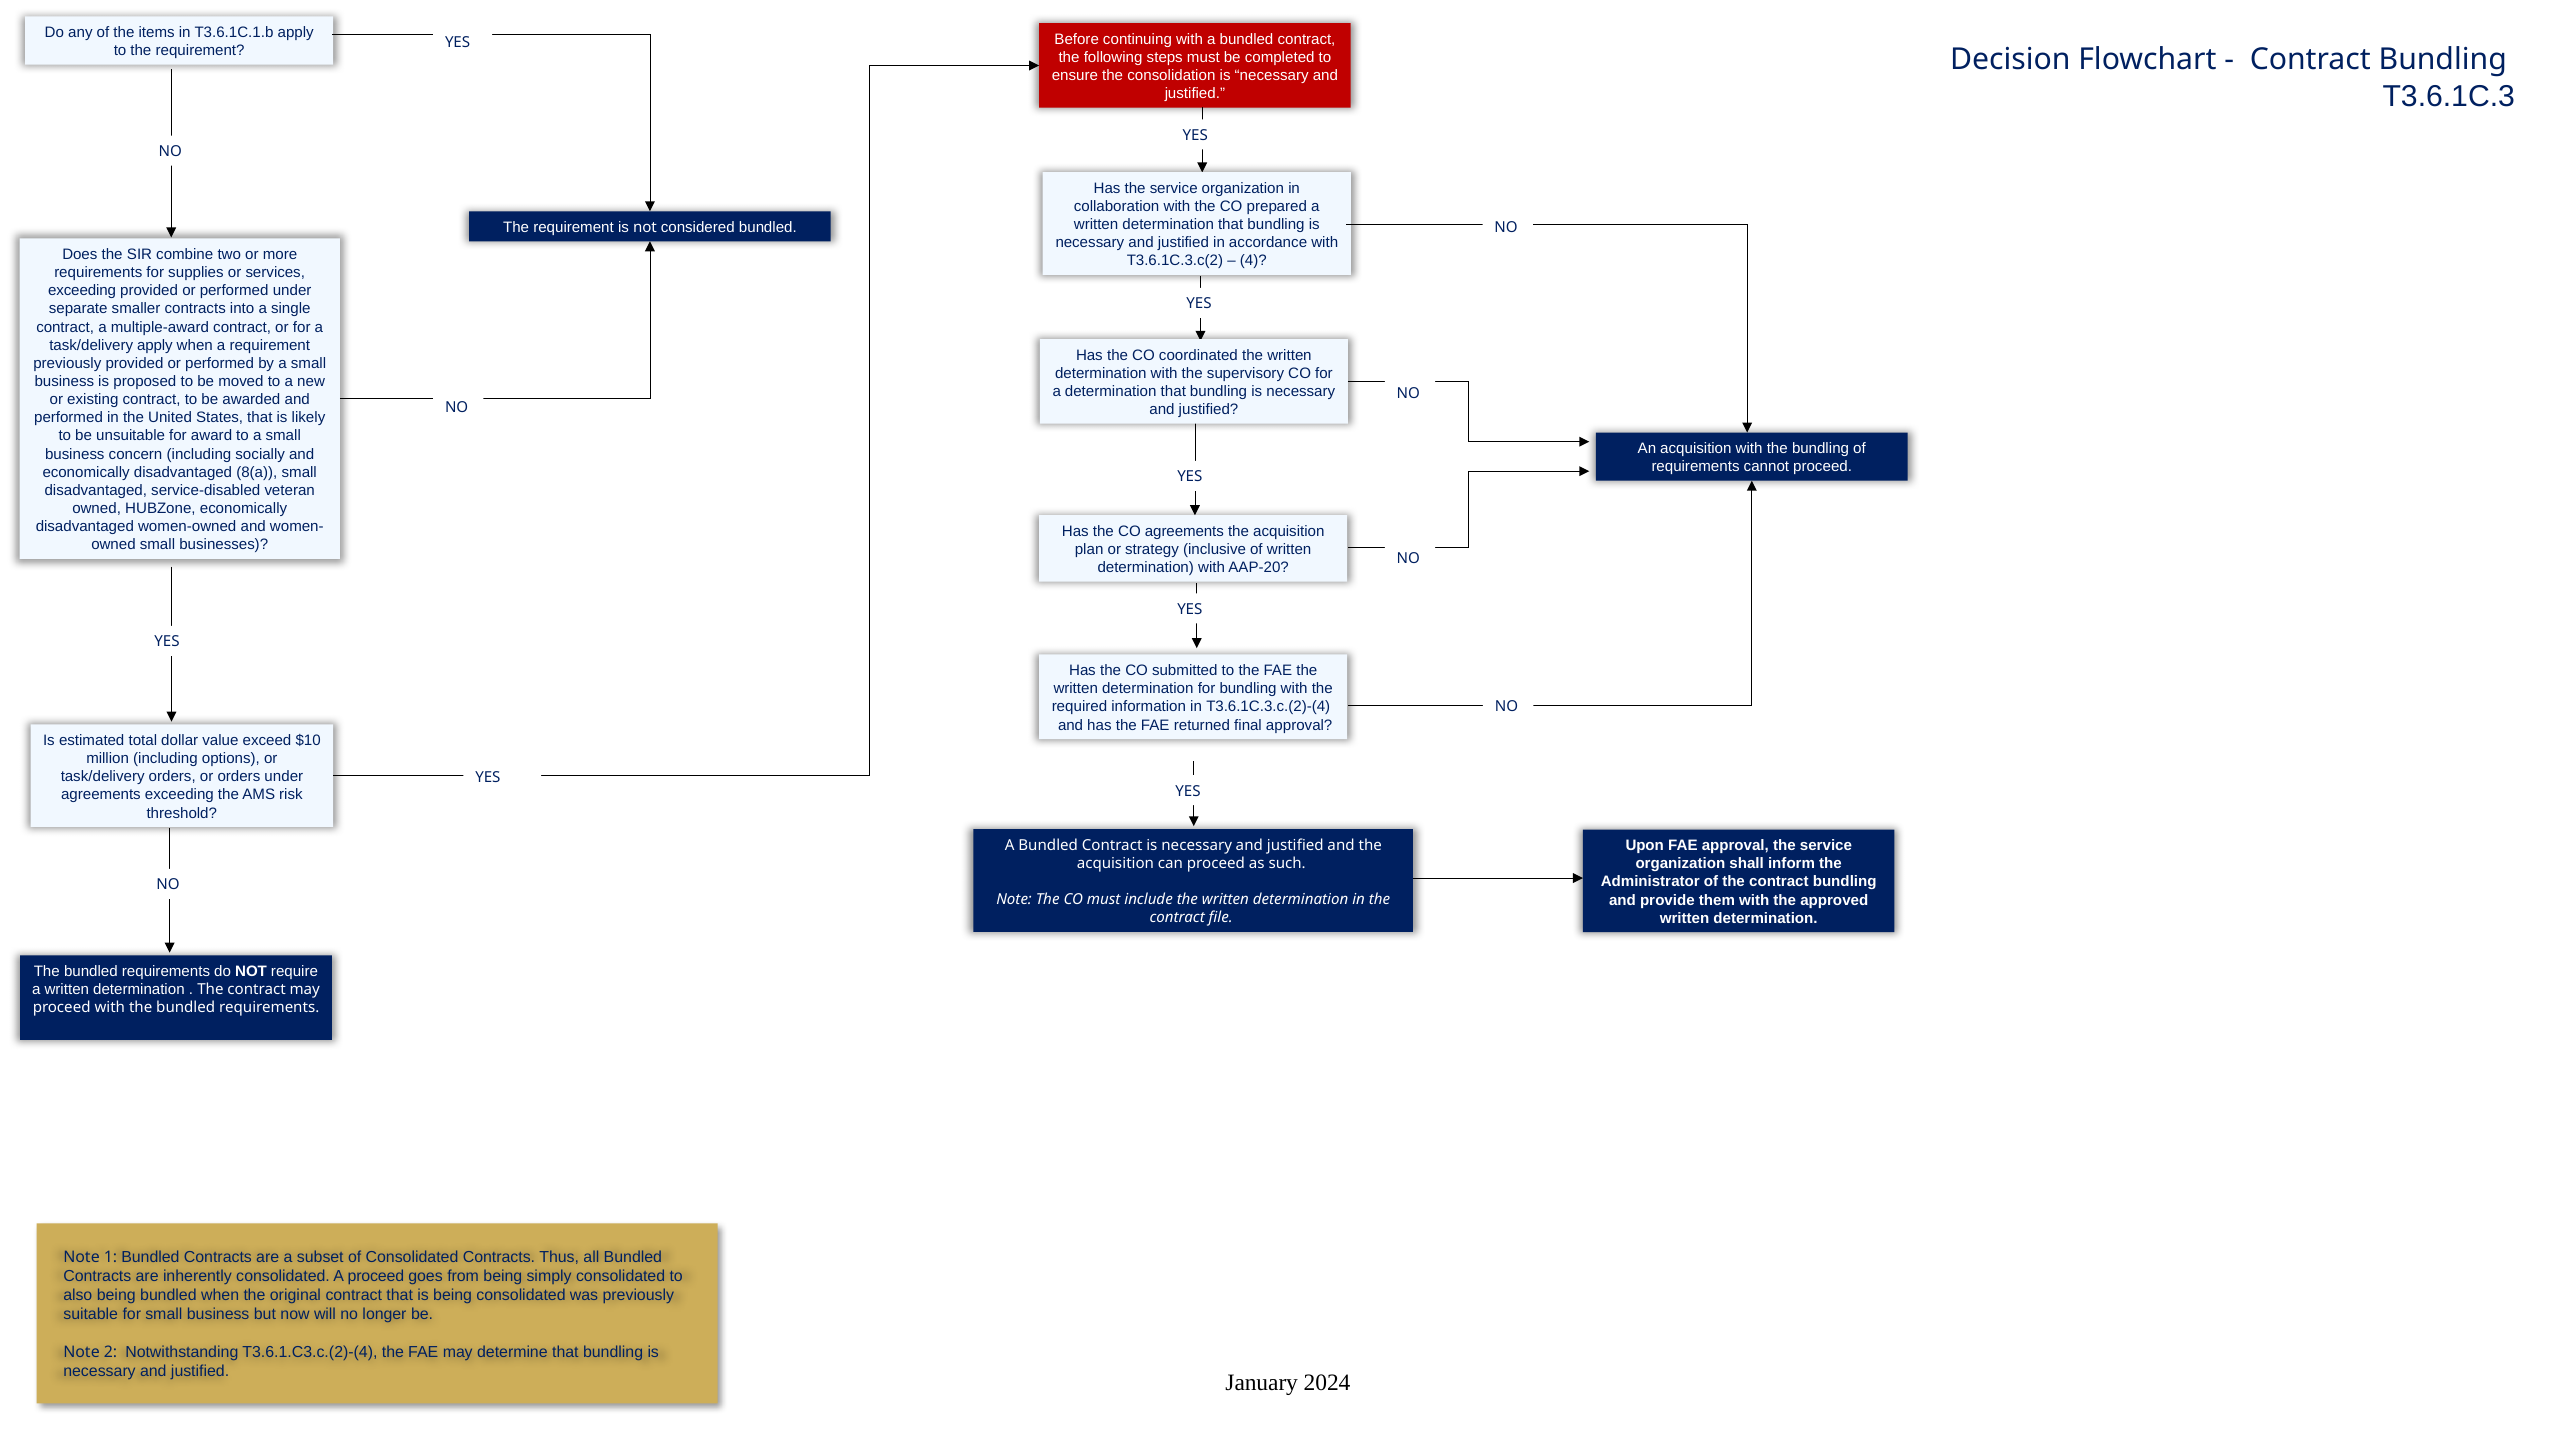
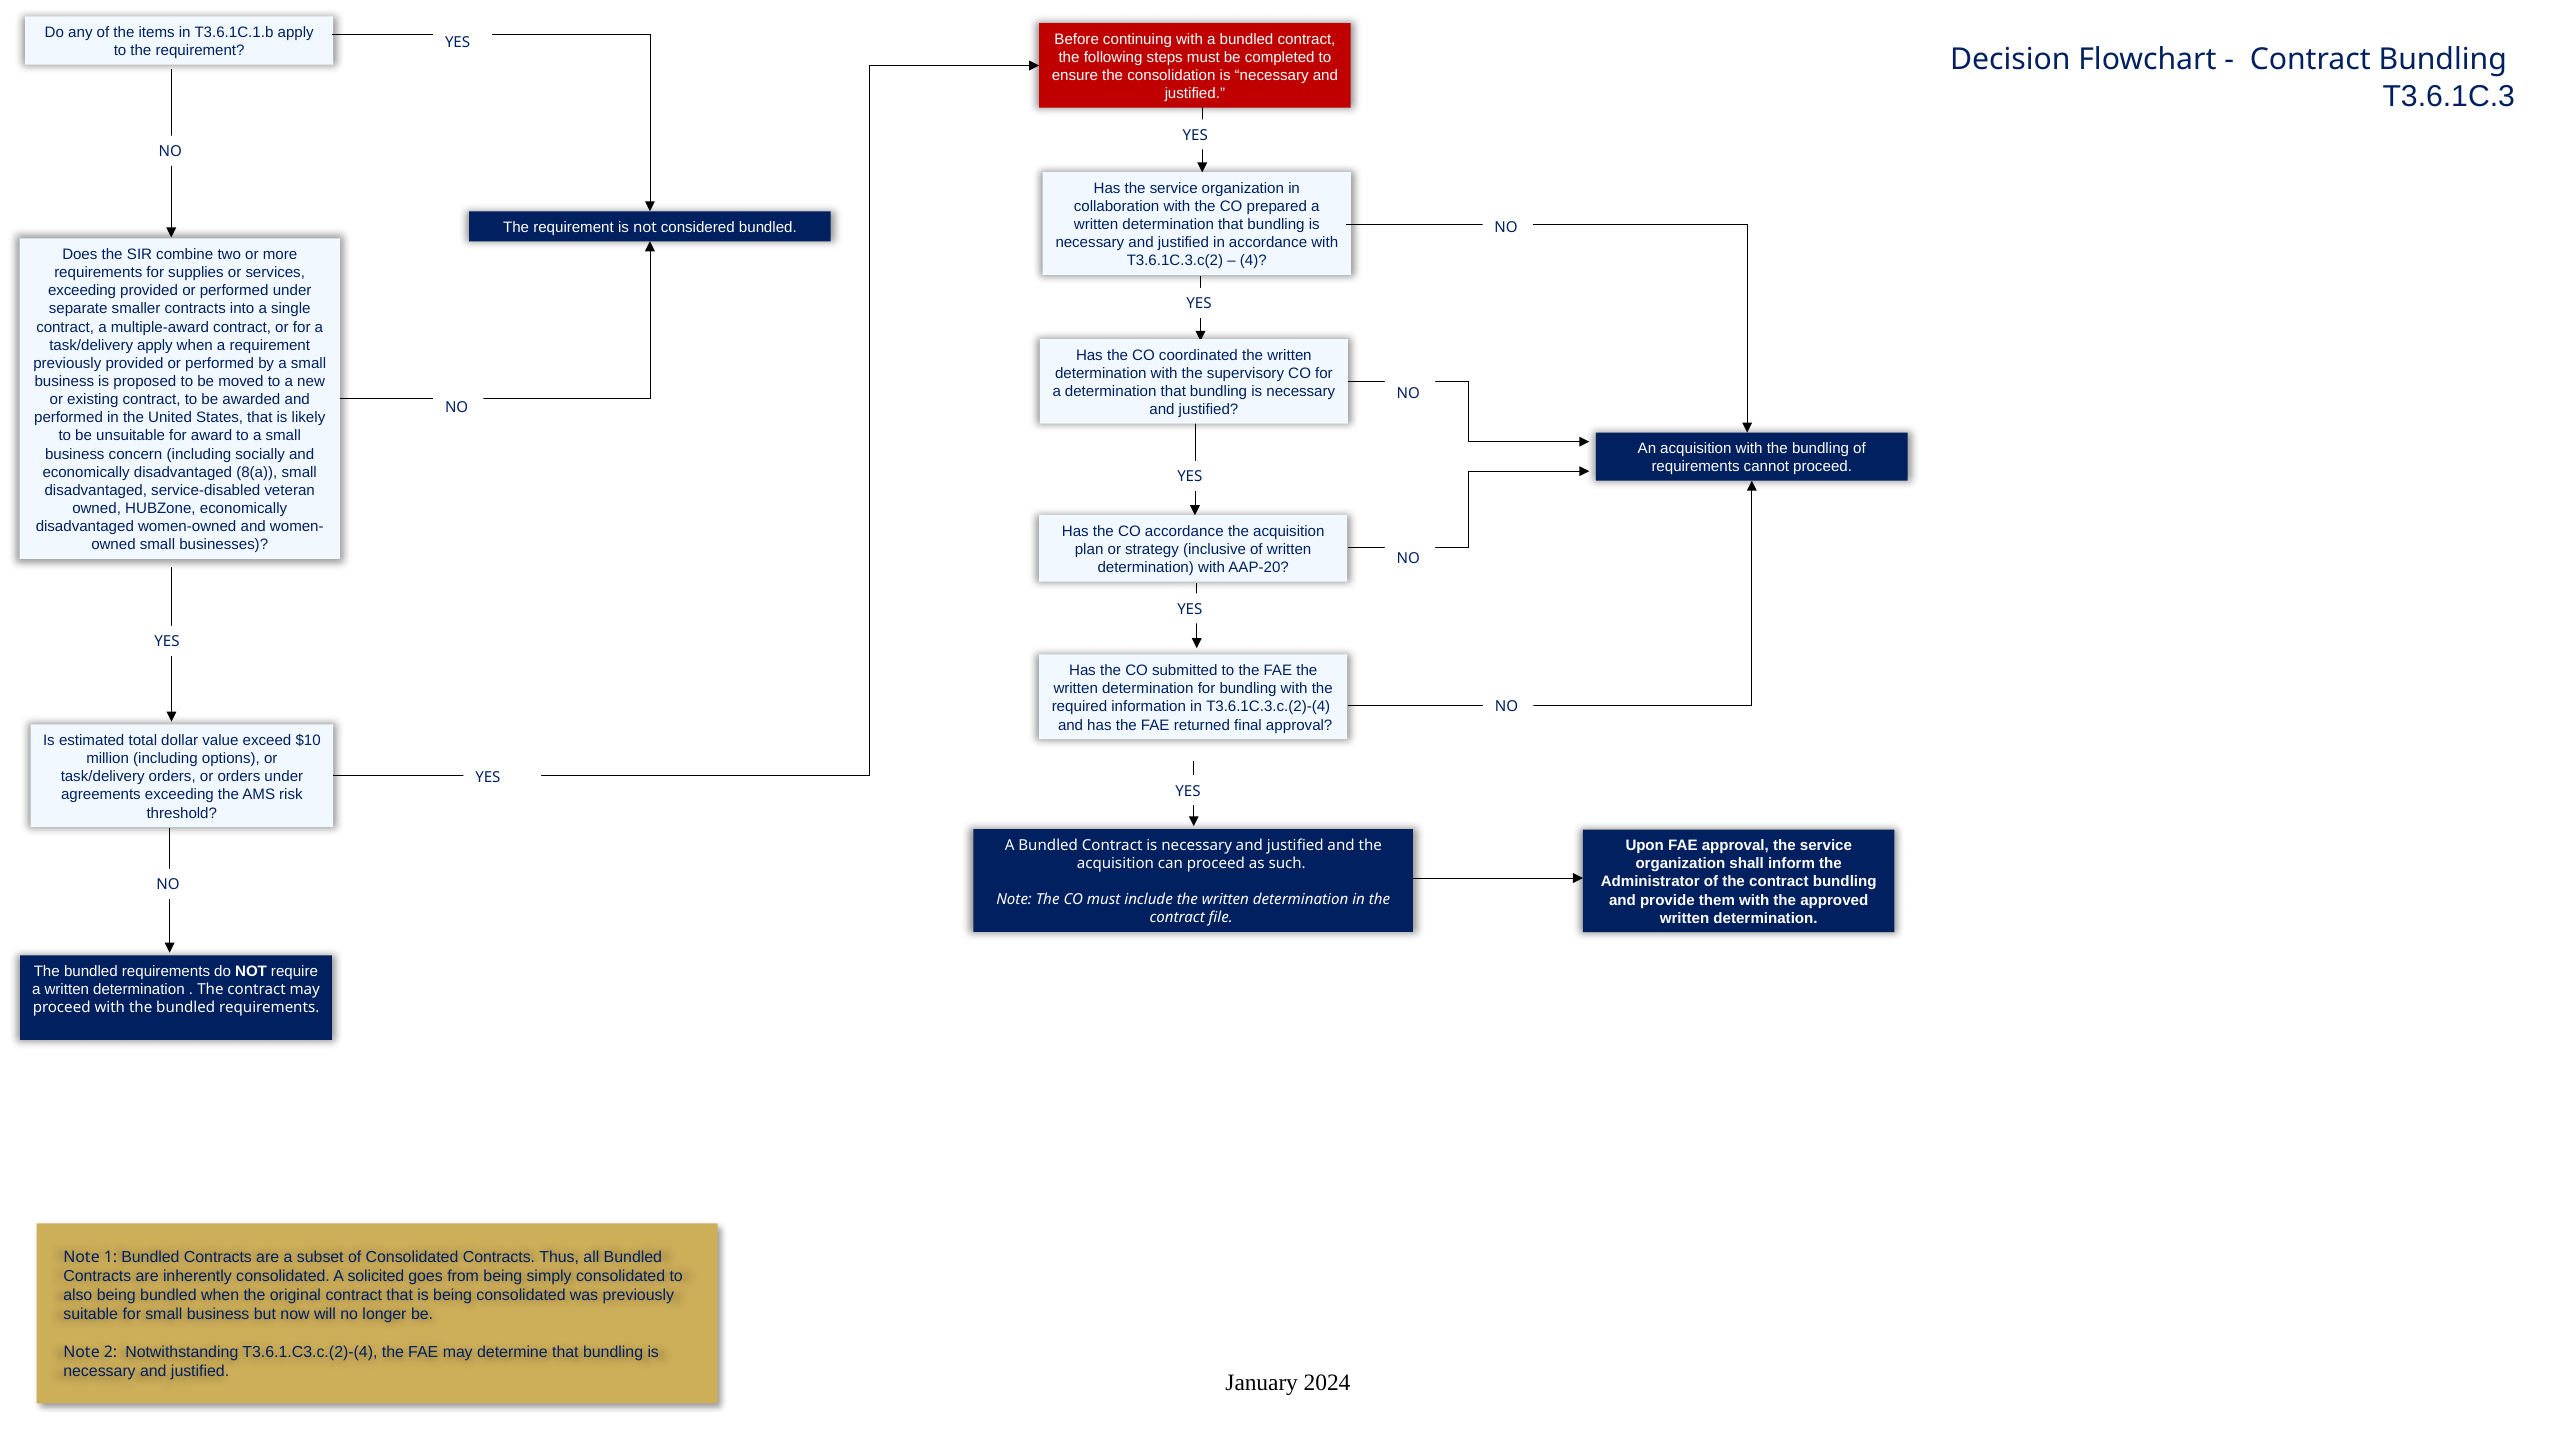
CO agreements: agreements -> accordance (1184, 531)
A proceed: proceed -> solicited (376, 1276)
